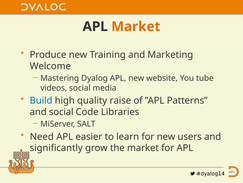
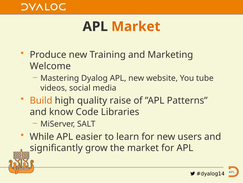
Build colour: blue -> orange (41, 100)
and social: social -> know (61, 112)
Need: Need -> While (42, 136)
